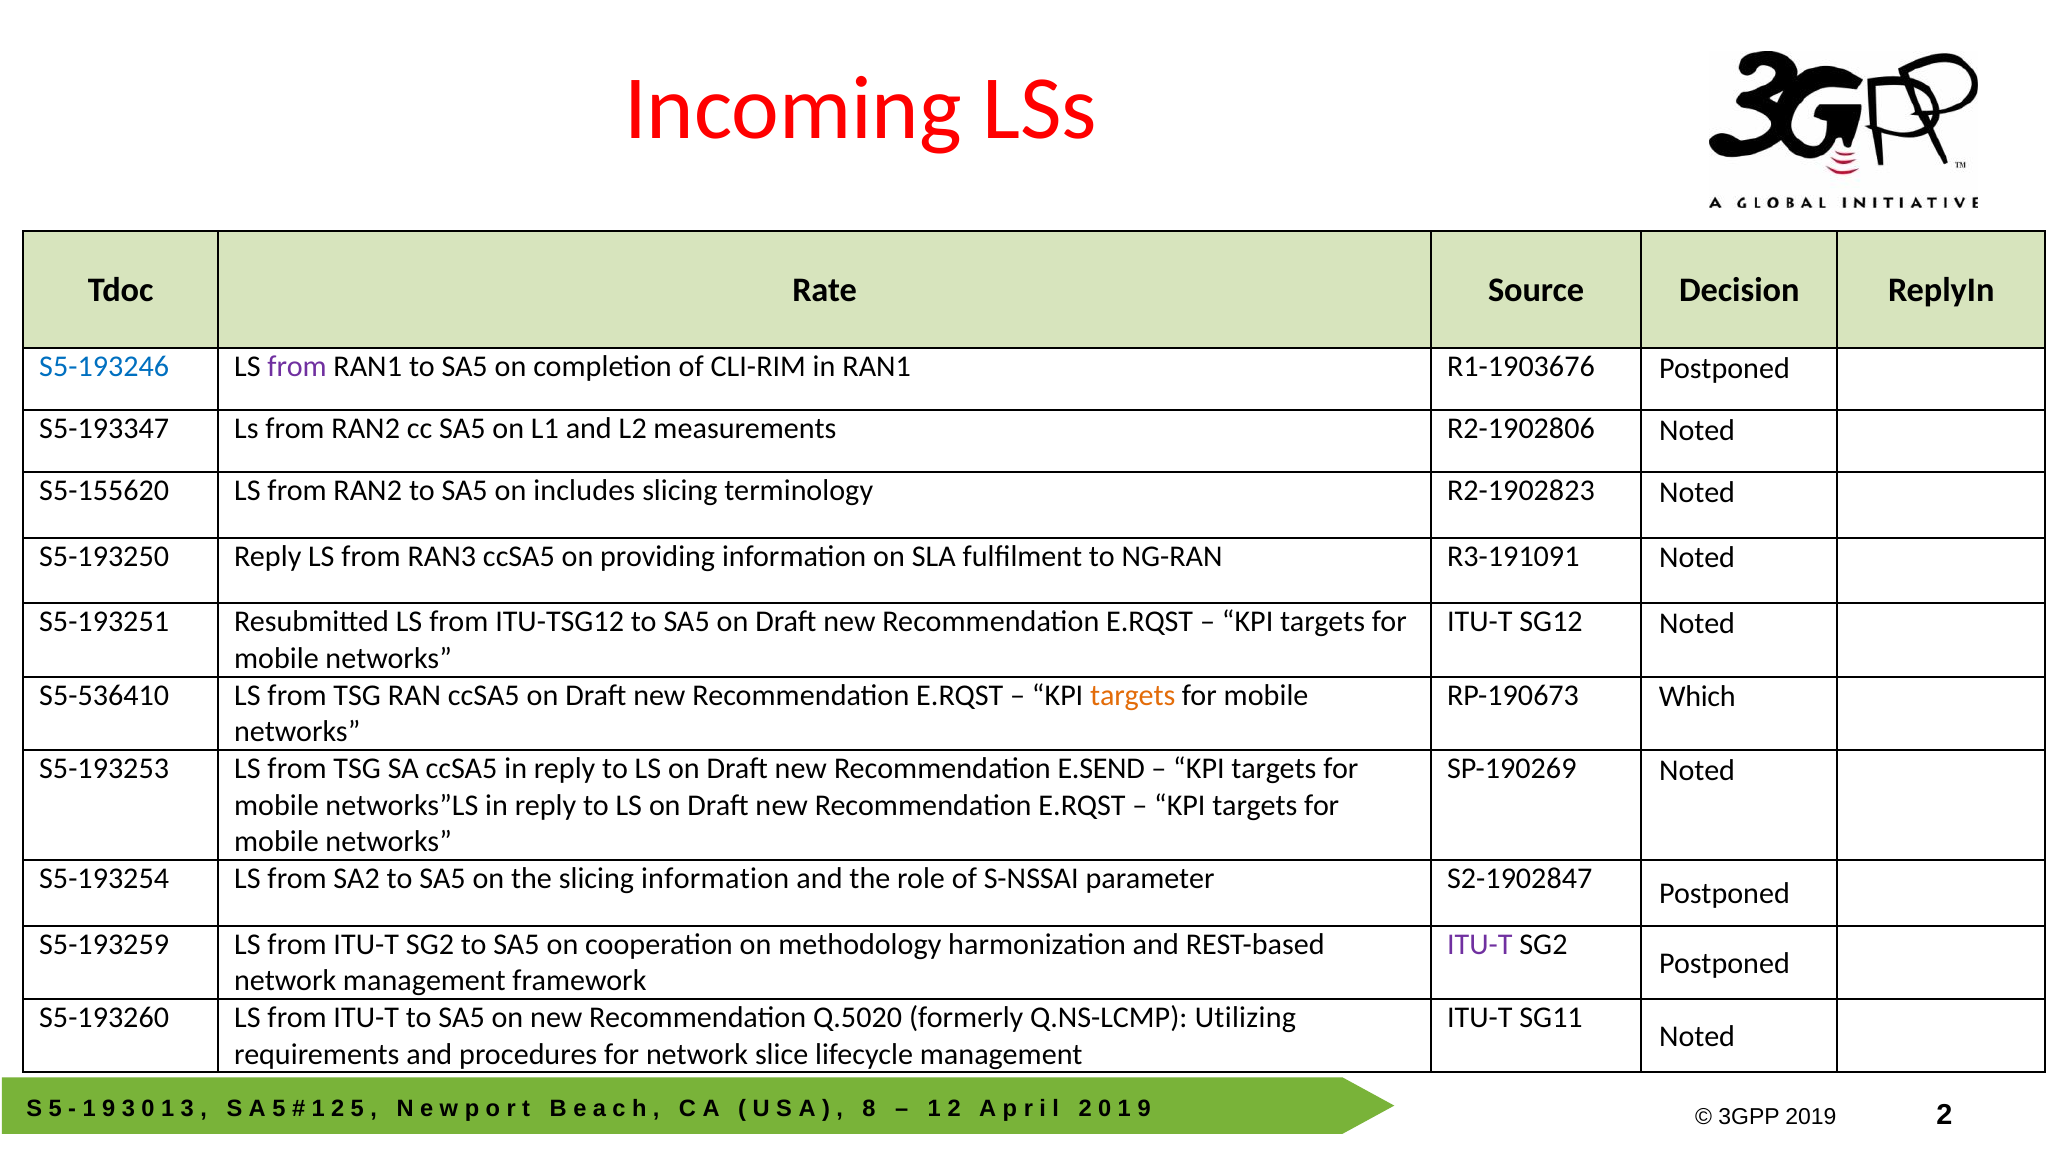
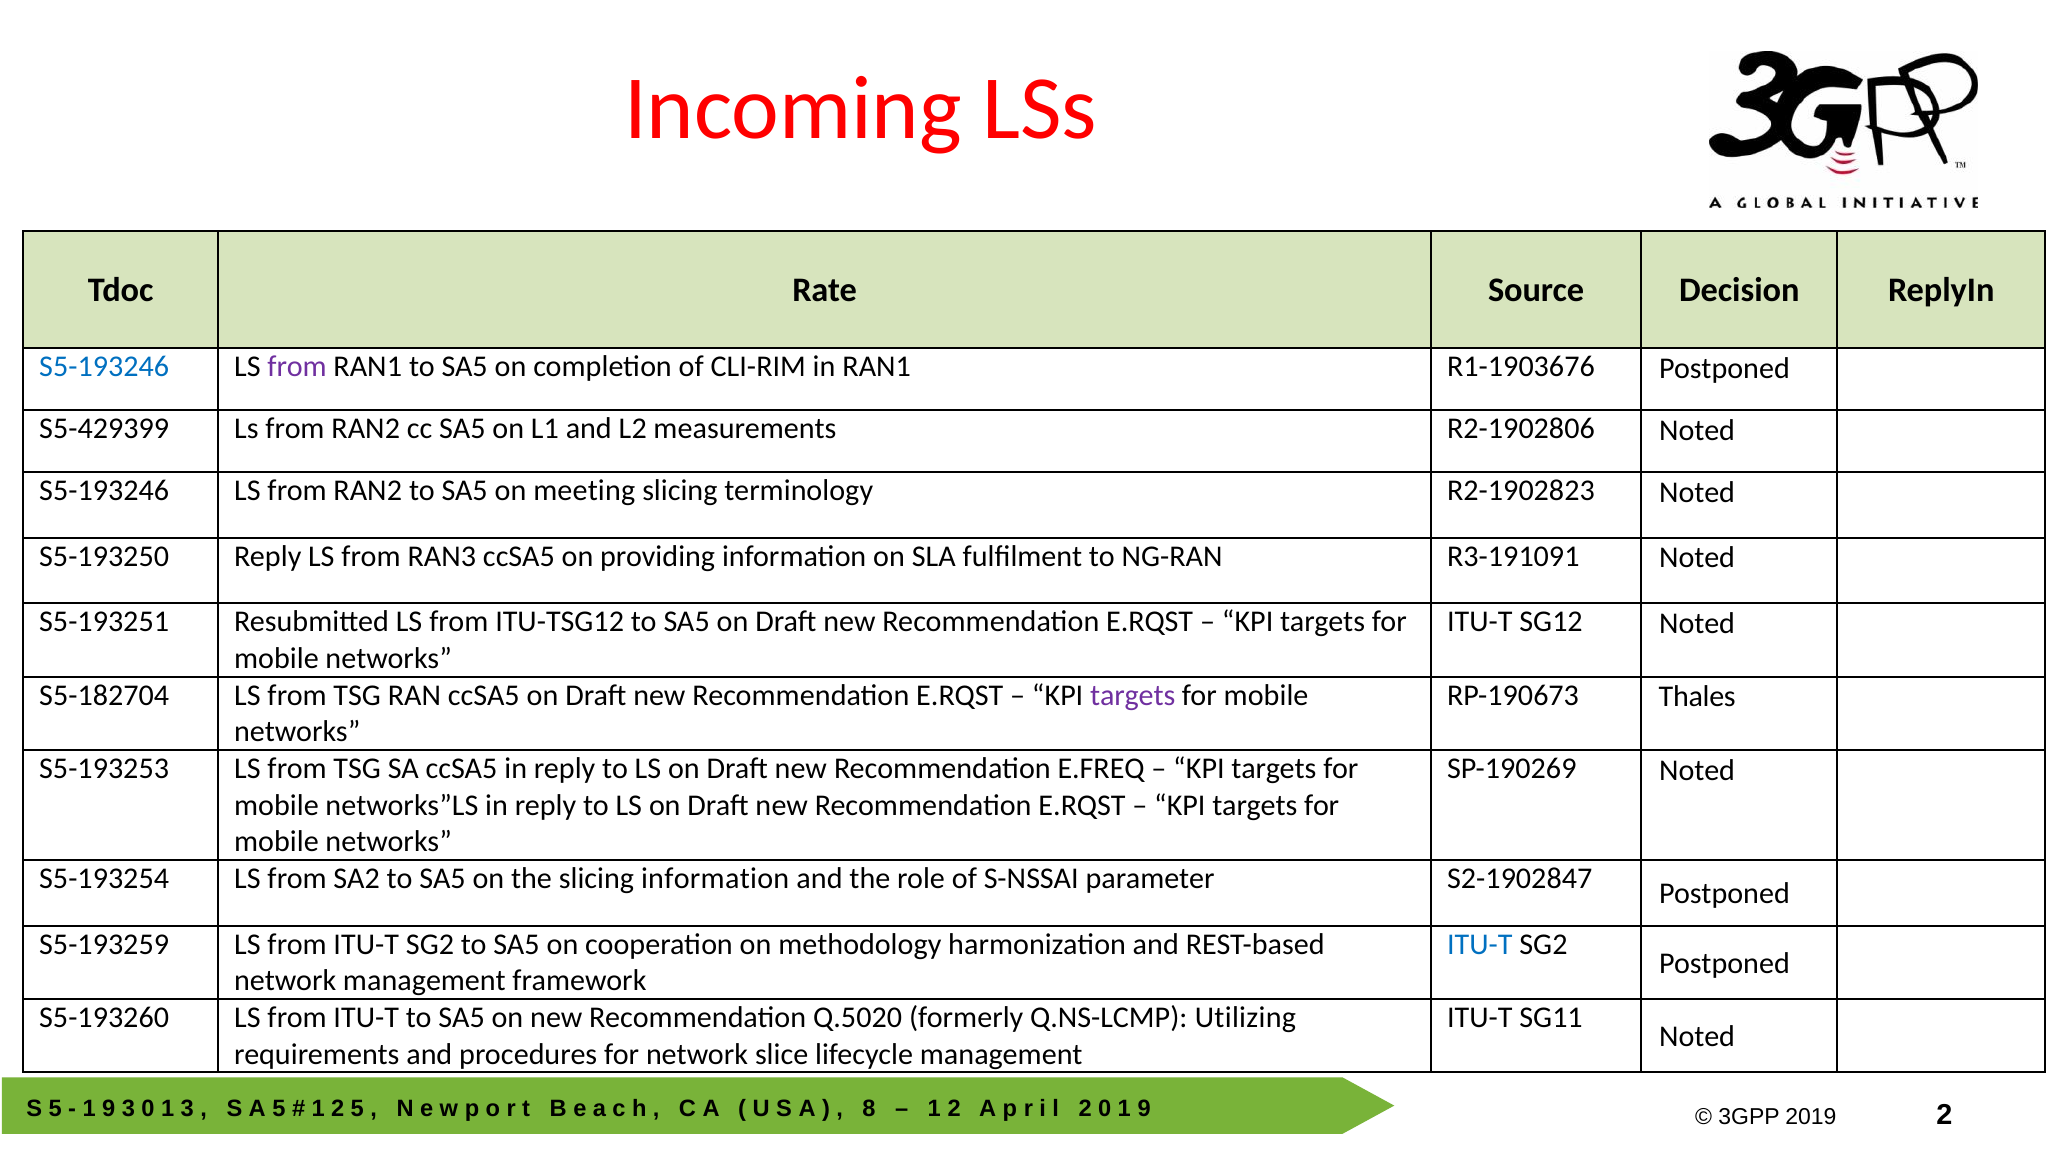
S5-193347: S5-193347 -> S5-429399 (104, 429)
S5-155620: S5-155620 -> S5-193246 (104, 491)
includes: includes -> meeting (584, 491)
S5-536410: S5-536410 -> S5-182704 (104, 695)
targets colour: orange -> purple (1133, 695)
Which: Which -> Thales (1697, 697)
E.SEND: E.SEND -> E.FREQ (1101, 769)
ITU-T colour: purple -> blue (1480, 944)
